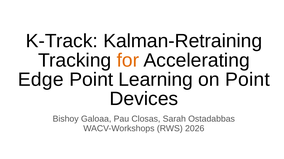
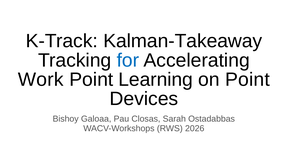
Kalman-Retraining: Kalman-Retraining -> Kalman-Takeaway (183, 41)
for colour: orange -> blue (128, 61)
Edge: Edge -> Work (41, 80)
